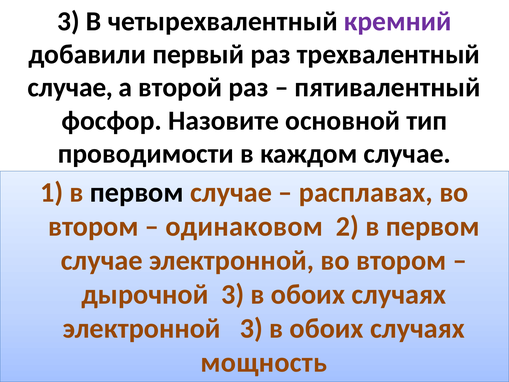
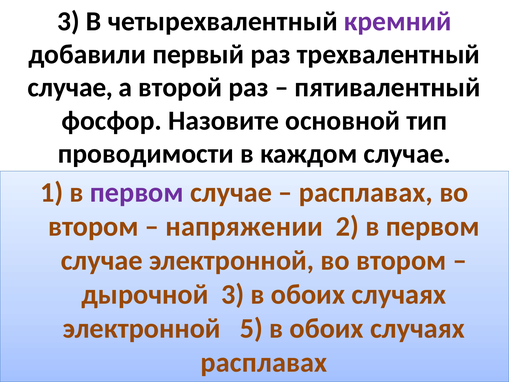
первом colour: black -> purple (137, 192)
одинаковом: одинаковом -> напряжении (244, 226)
электронной 3: 3 -> 5 (251, 328)
мощность: мощность -> расплавах (264, 362)
